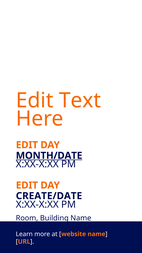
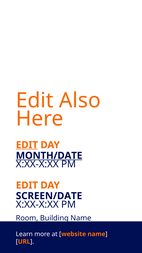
Text: Text -> Also (80, 100)
EDIT underline: none -> present (27, 145)
CREATE/DATE: CREATE/DATE -> SCREEN/DATE (49, 195)
